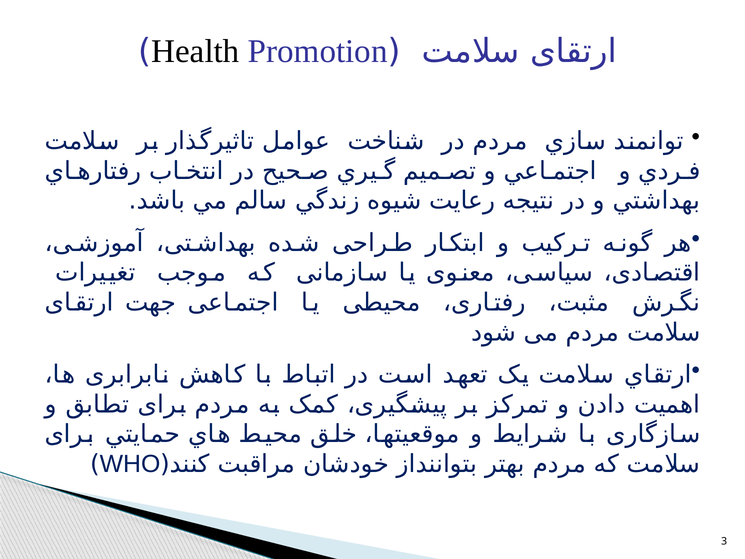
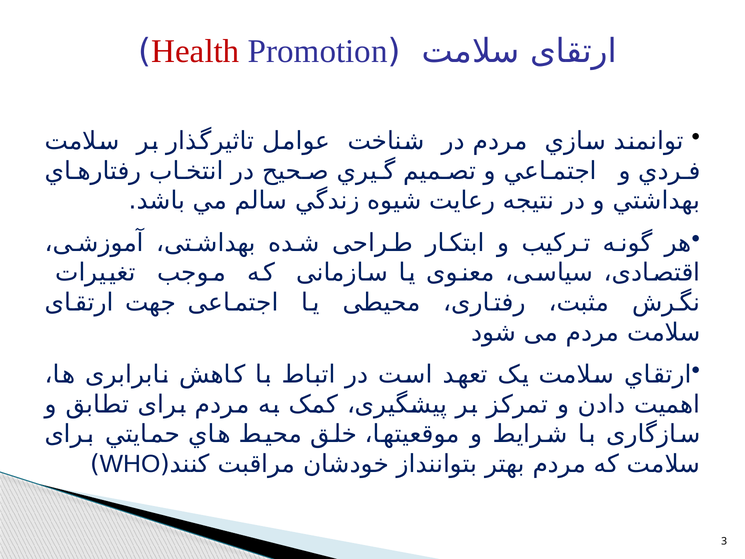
Health colour: black -> red (195, 51)
